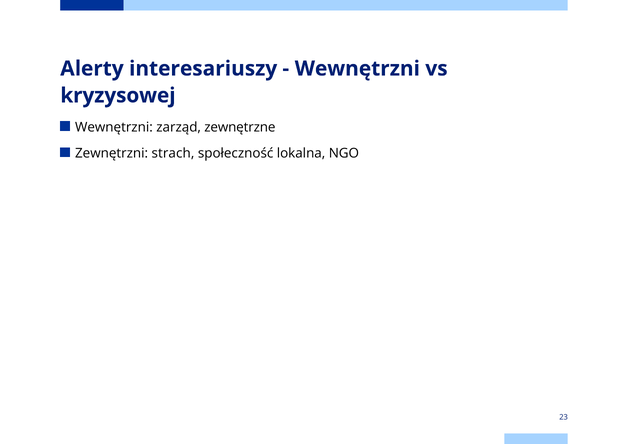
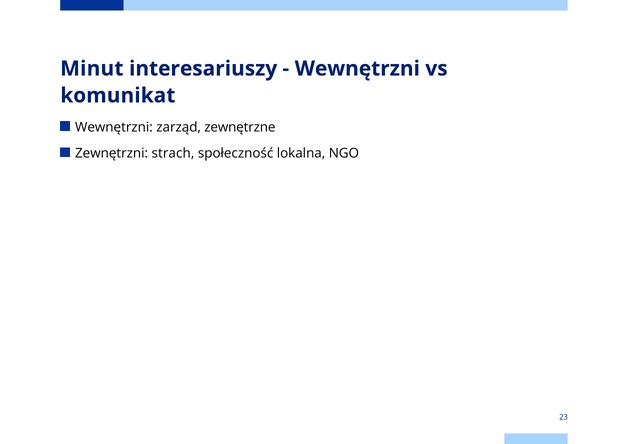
Alerty: Alerty -> Minut (92, 69)
kryzysowej: kryzysowej -> komunikat (118, 95)
